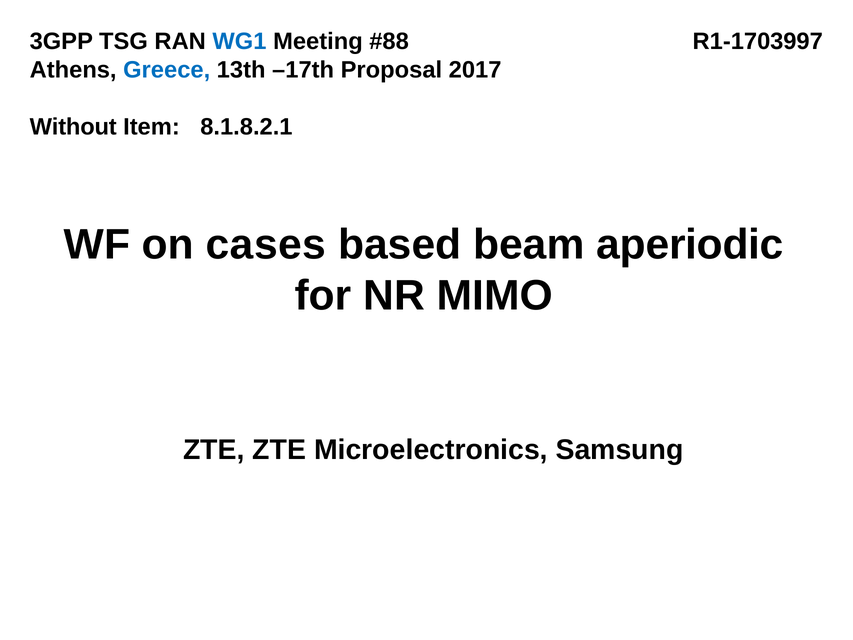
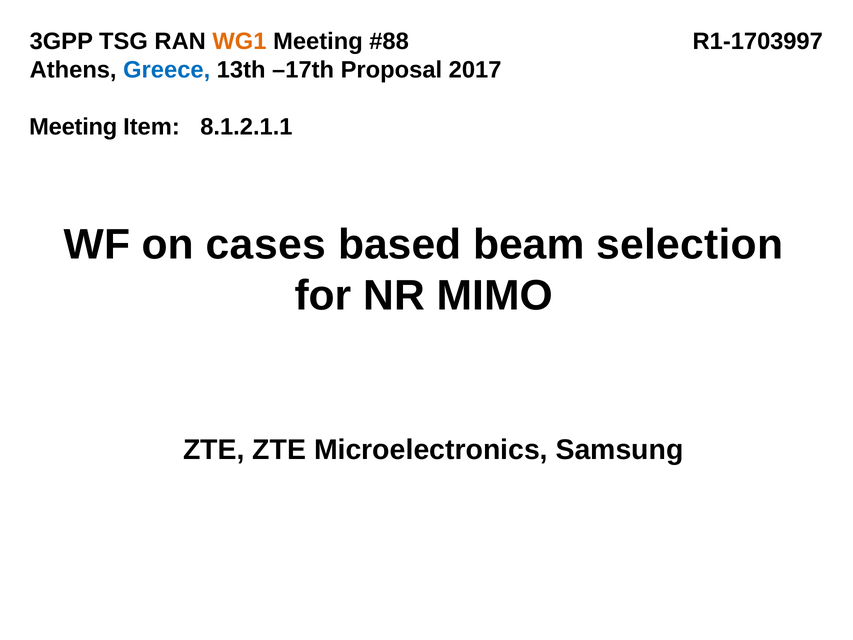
WG1 colour: blue -> orange (239, 41)
Without: Without -> Meeting (73, 127)
8.1.8.2.1: 8.1.8.2.1 -> 8.1.2.1.1 (246, 127)
aperiodic: aperiodic -> selection (690, 245)
